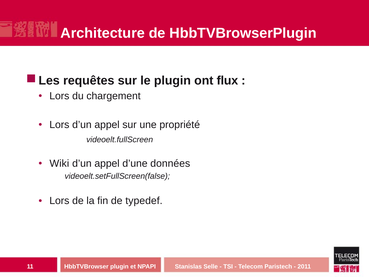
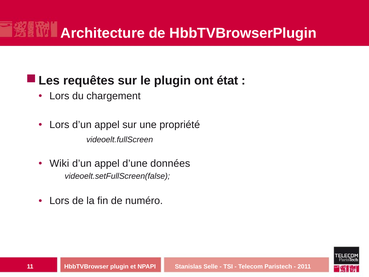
flux: flux -> état (227, 80)
typedef: typedef -> numéro (144, 201)
